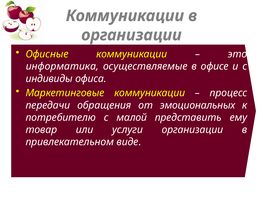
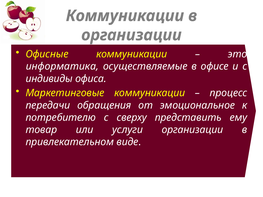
эмоциональных: эмоциональных -> эмоциональное (197, 105)
малой: малой -> сверху (132, 118)
